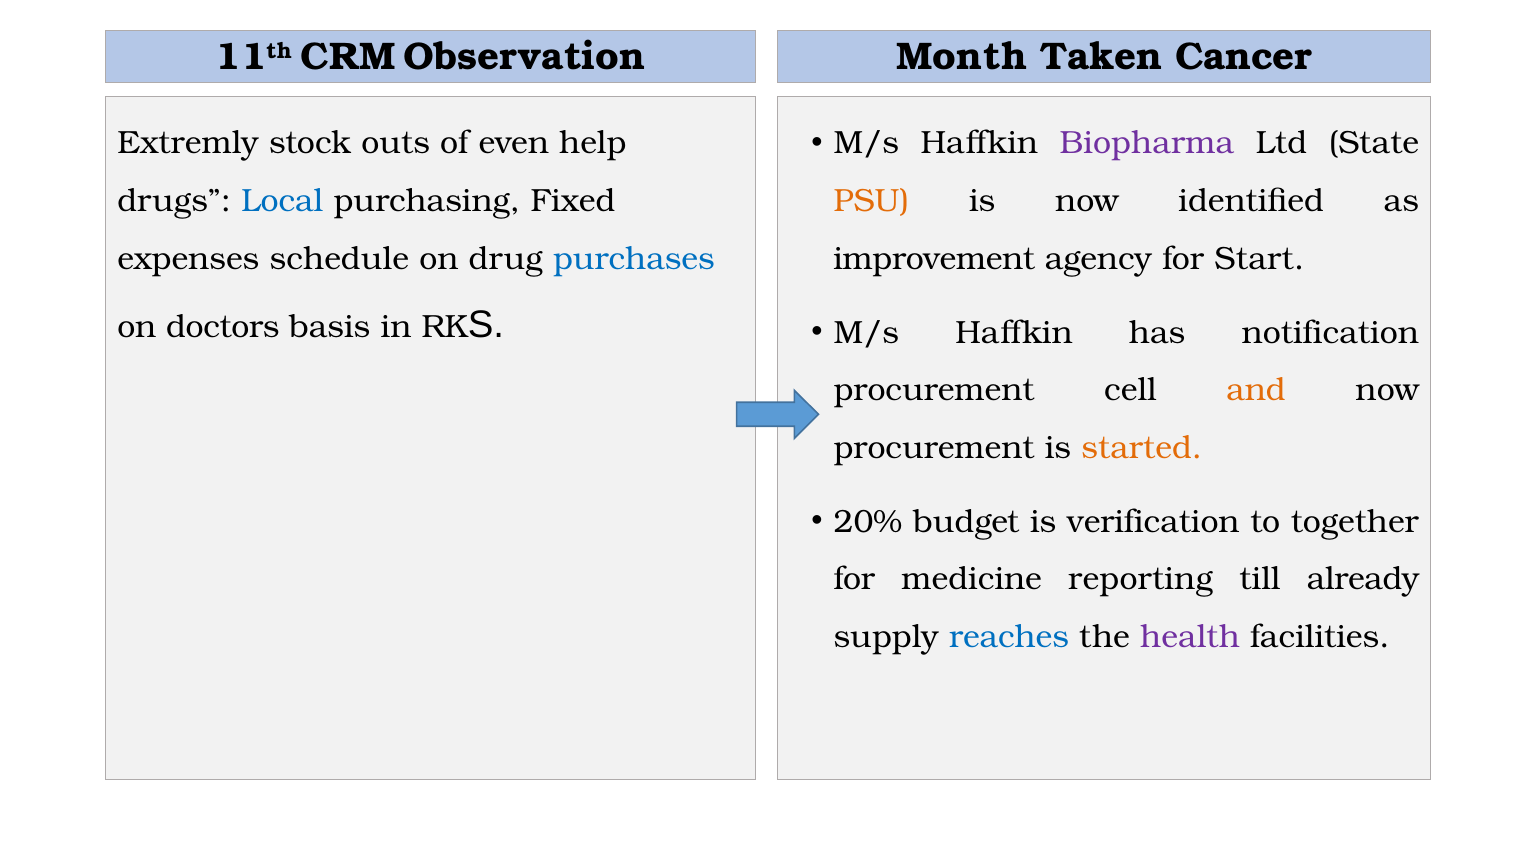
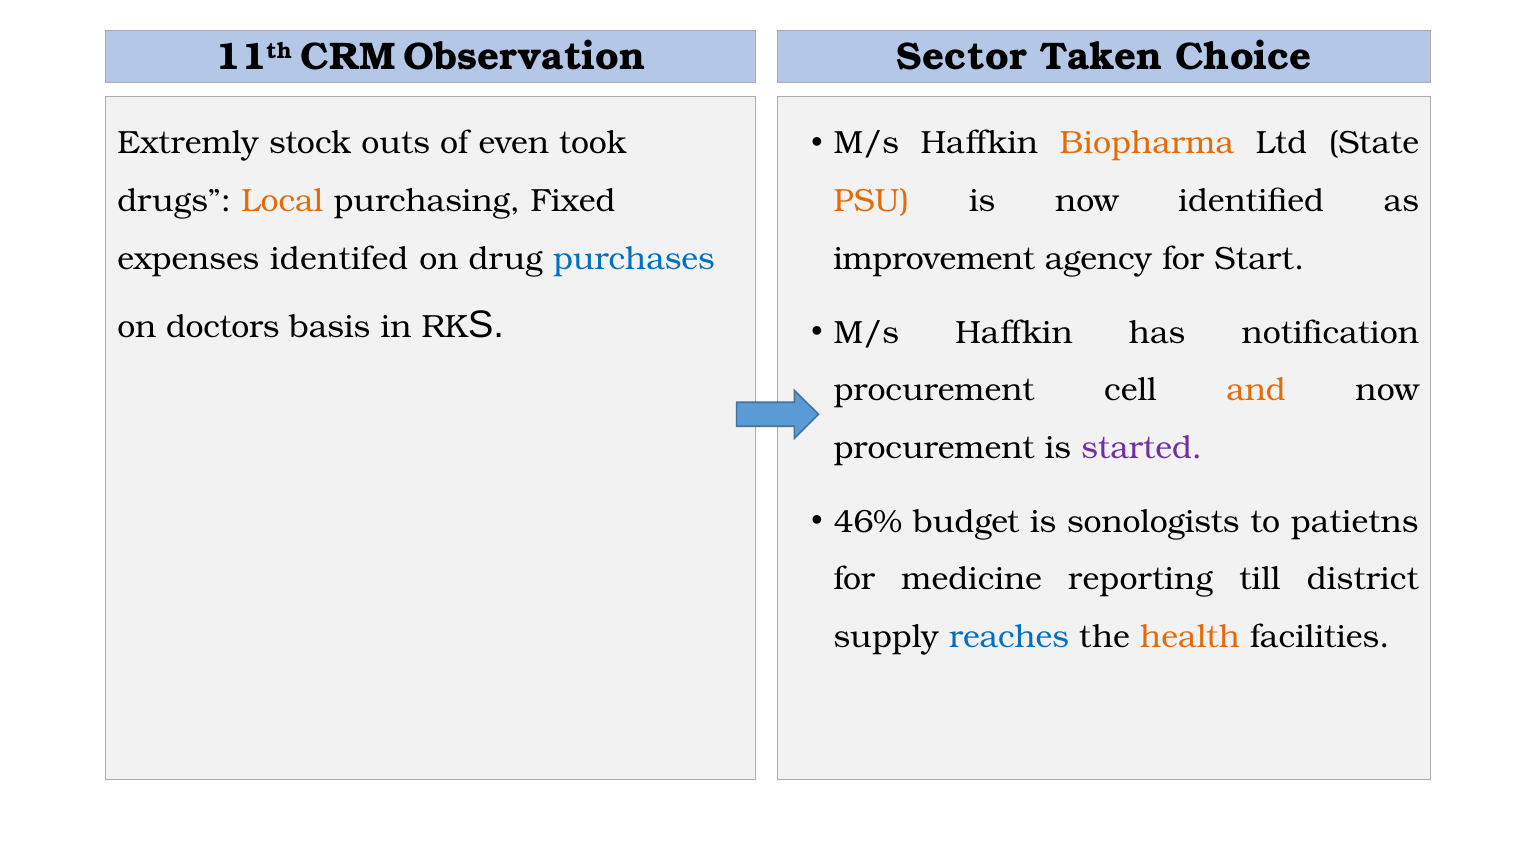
Month: Month -> Sector (962, 57)
Cancer: Cancer -> Choice (1244, 57)
Biopharma colour: purple -> orange (1147, 143)
help: help -> took (593, 143)
Local colour: blue -> orange (282, 201)
schedule: schedule -> identifed (339, 259)
started colour: orange -> purple (1142, 448)
20%: 20% -> 46% (868, 522)
verification: verification -> sonologists (1153, 522)
together: together -> patietns (1355, 522)
already: already -> district (1363, 579)
health colour: purple -> orange (1190, 637)
